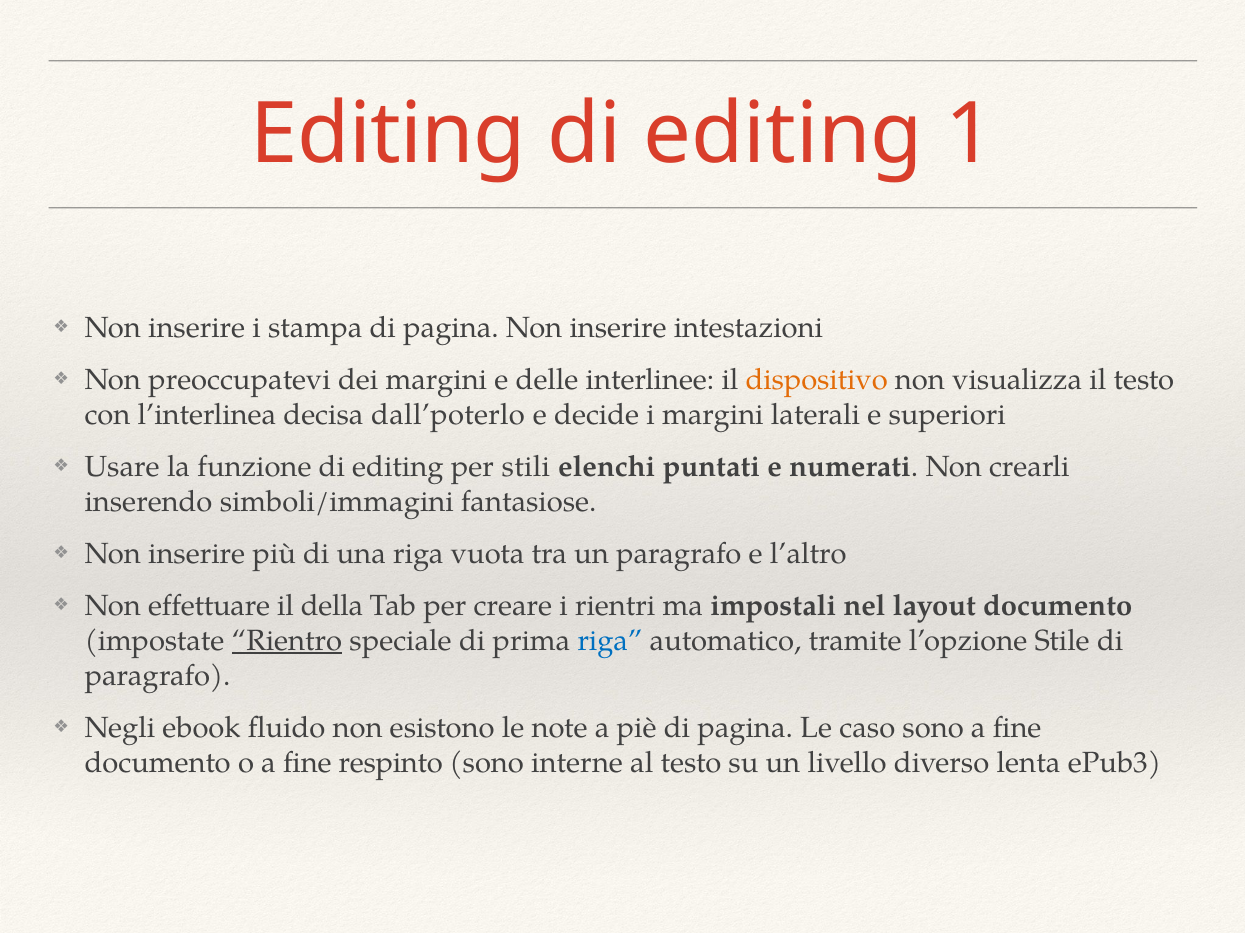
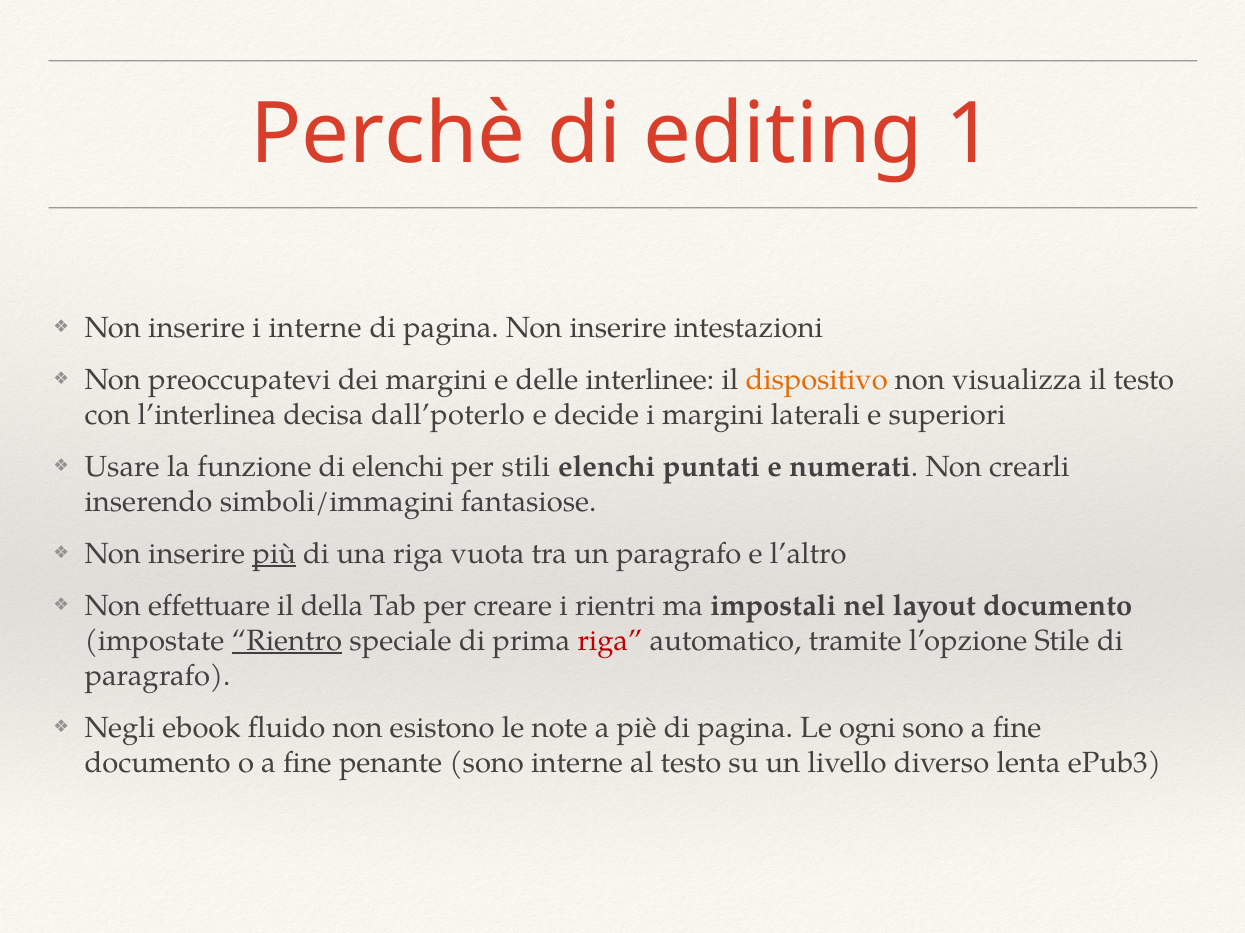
Editing: Editing -> Perchè (388, 134)
i stampa: stampa -> interne (315, 328)
funzione di editing: editing -> elenchi (398, 467)
più underline: none -> present (274, 554)
riga colour: blue -> red (610, 641)
caso: caso -> ogni (867, 728)
respinto: respinto -> penante (391, 763)
